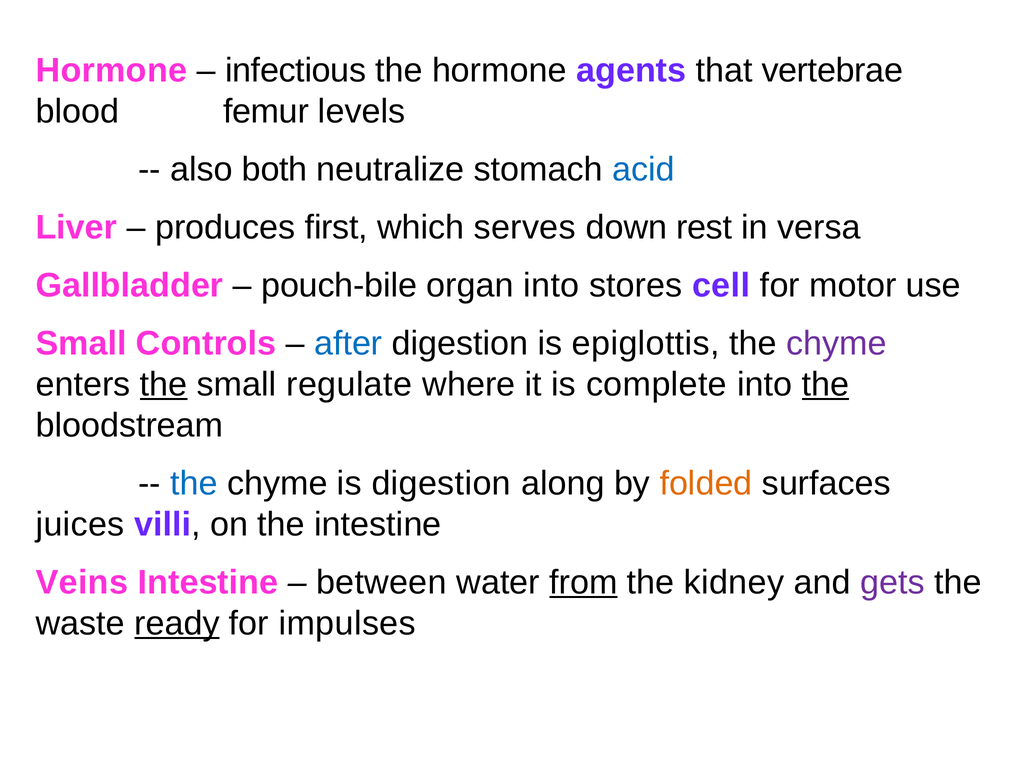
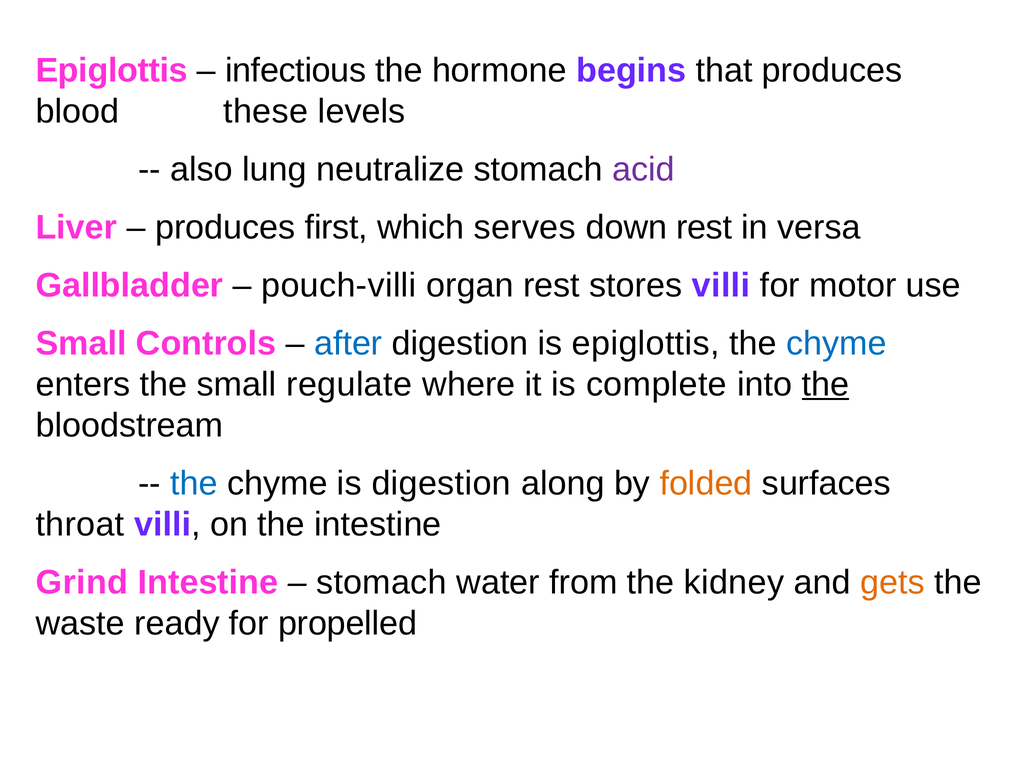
Hormone: Hormone -> Epiglottis (112, 71)
agents: agents -> begins (631, 71)
that vertebrae: vertebrae -> produces (832, 71)
femur: femur -> these (266, 111)
both: both -> lung (275, 170)
acid colour: blue -> purple (643, 170)
pouch-bile: pouch-bile -> pouch-villi (339, 286)
organ into: into -> rest (551, 286)
stores cell: cell -> villi (721, 286)
chyme colour: purple -> blue (837, 344)
the underline: present -> none (164, 385)
juices: juices -> throat (80, 524)
Veins: Veins -> Grind (82, 582)
between: between -> stomach (381, 582)
from underline: present -> none (583, 582)
gets colour: purple -> orange (893, 582)
ready underline: present -> none (177, 623)
impulses: impulses -> propelled (348, 623)
